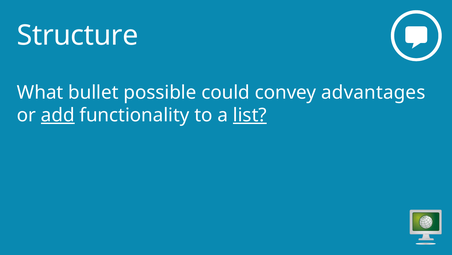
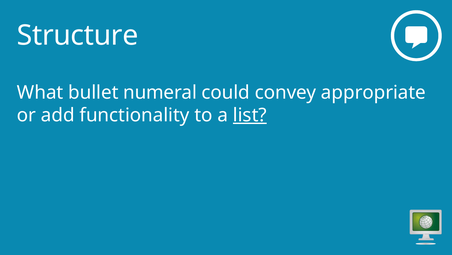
possible: possible -> numeral (160, 92)
advantages: advantages -> appropriate (373, 92)
add underline: present -> none (58, 115)
